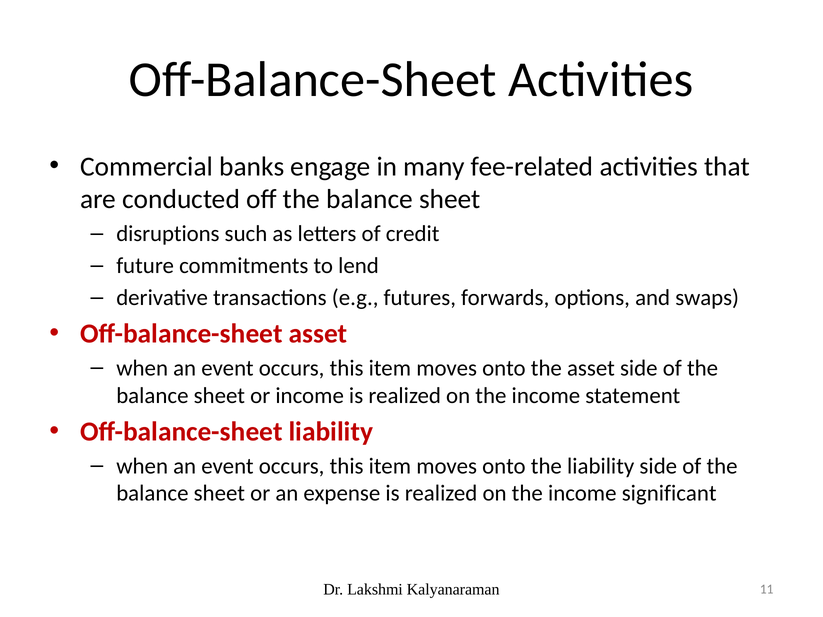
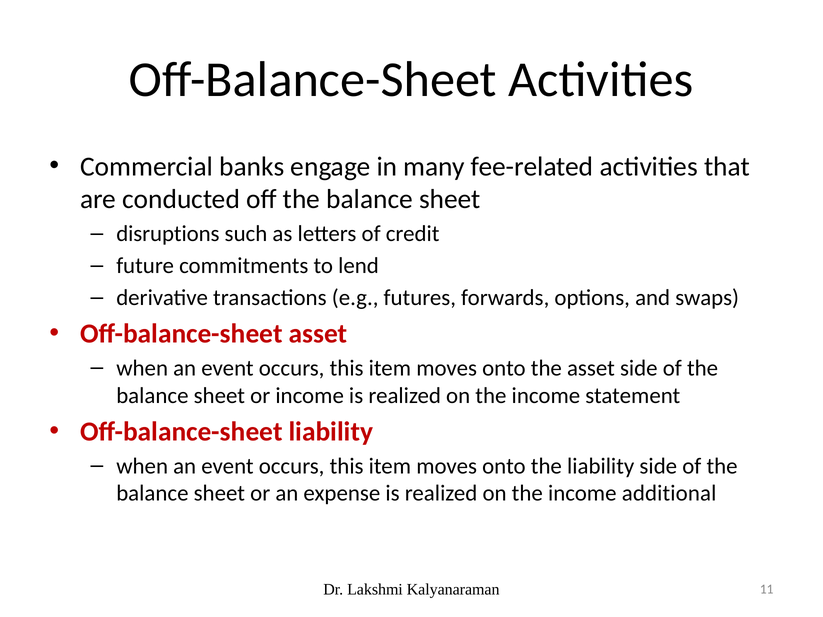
significant: significant -> additional (669, 494)
